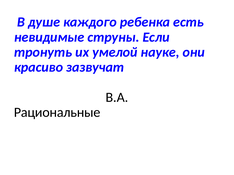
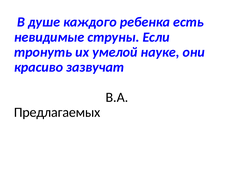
Рациональные: Рациональные -> Предлагаемых (57, 113)
